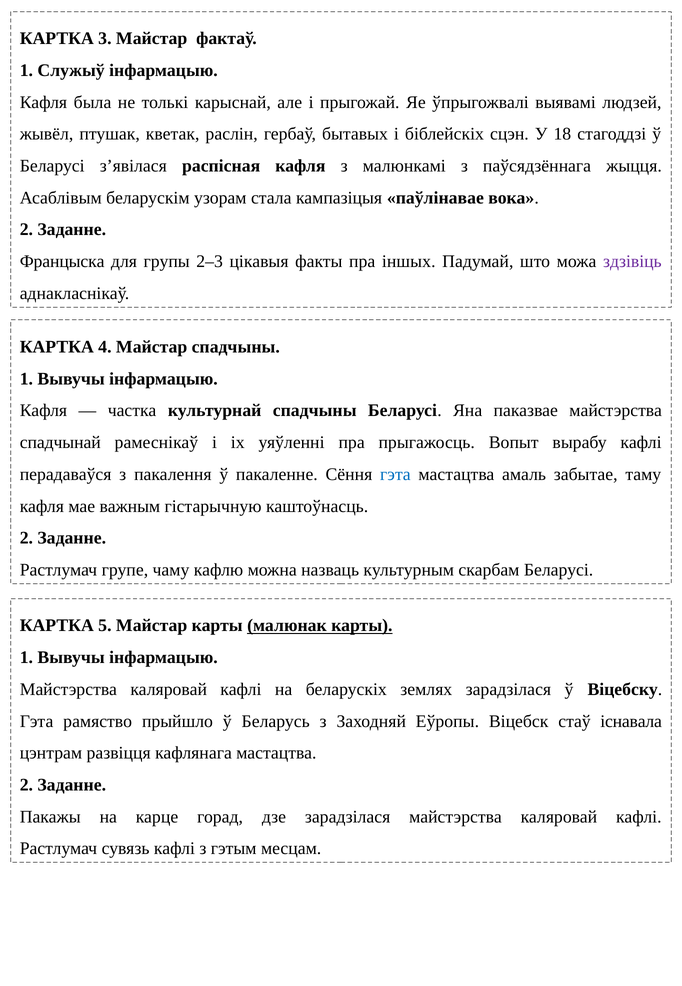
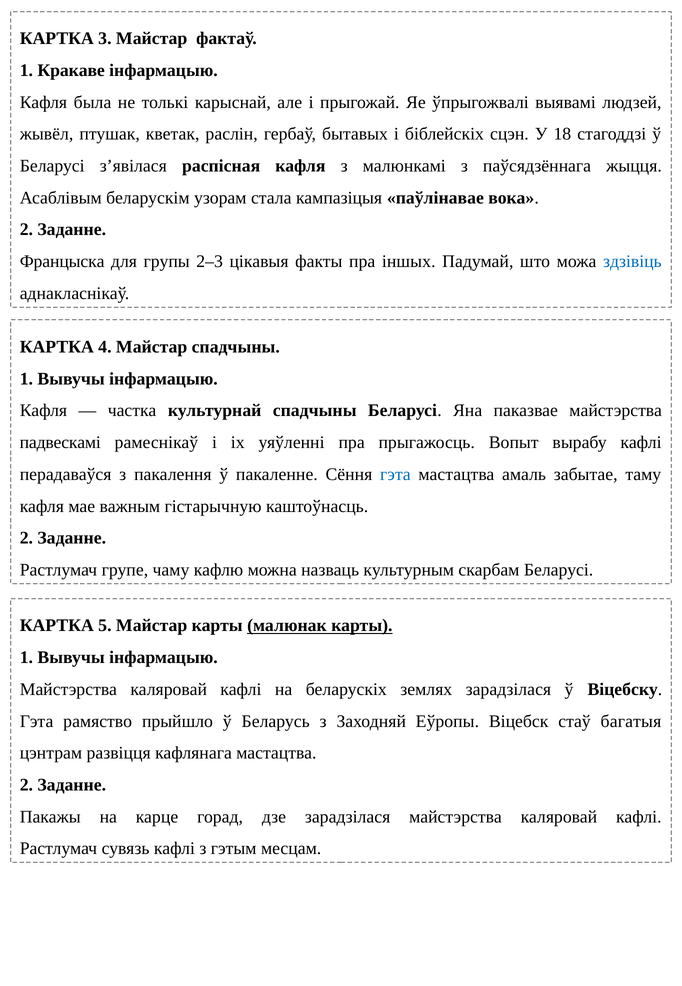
Служыў: Служыў -> Кракаве (71, 70)
здзівіць colour: purple -> blue (632, 261)
спадчынай: спадчынай -> падвескамі (60, 442)
існавала: існавала -> багатыя (631, 721)
